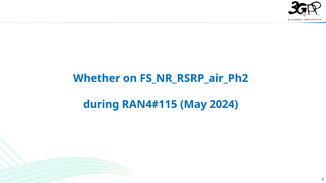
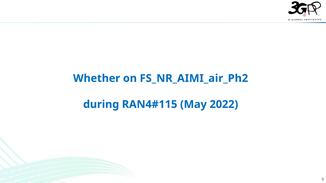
FS_NR_RSRP_air_Ph2: FS_NR_RSRP_air_Ph2 -> FS_NR_AIMI_air_Ph2 (194, 78)
2024: 2024 -> 2022 (224, 105)
